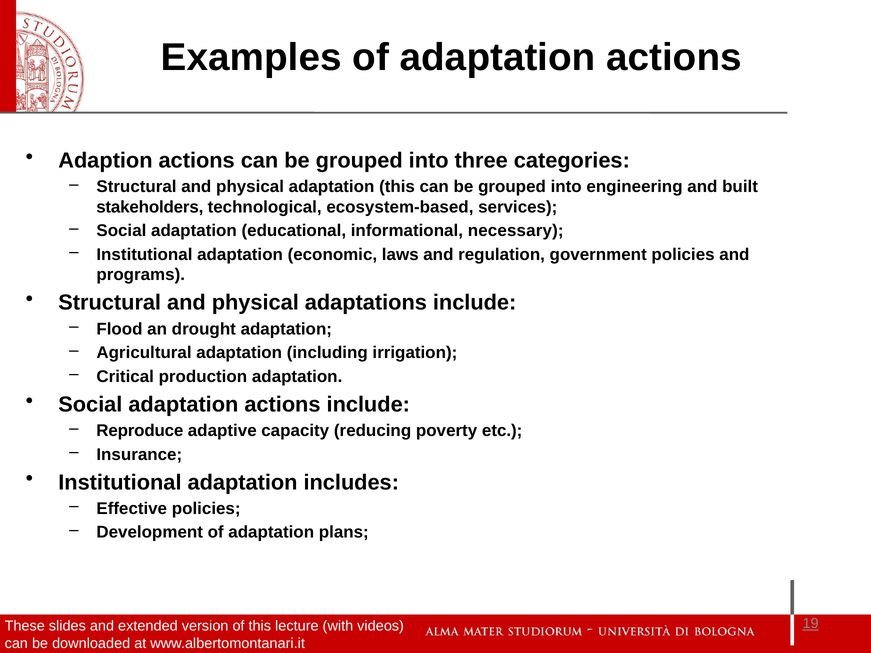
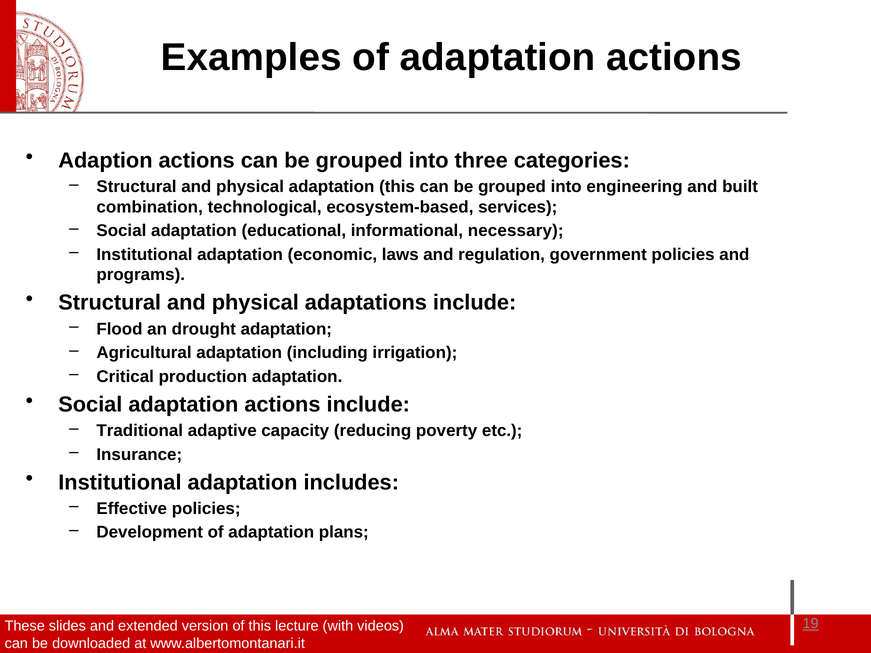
stakeholders: stakeholders -> combination (150, 207)
Reproduce: Reproduce -> Traditional (140, 431)
